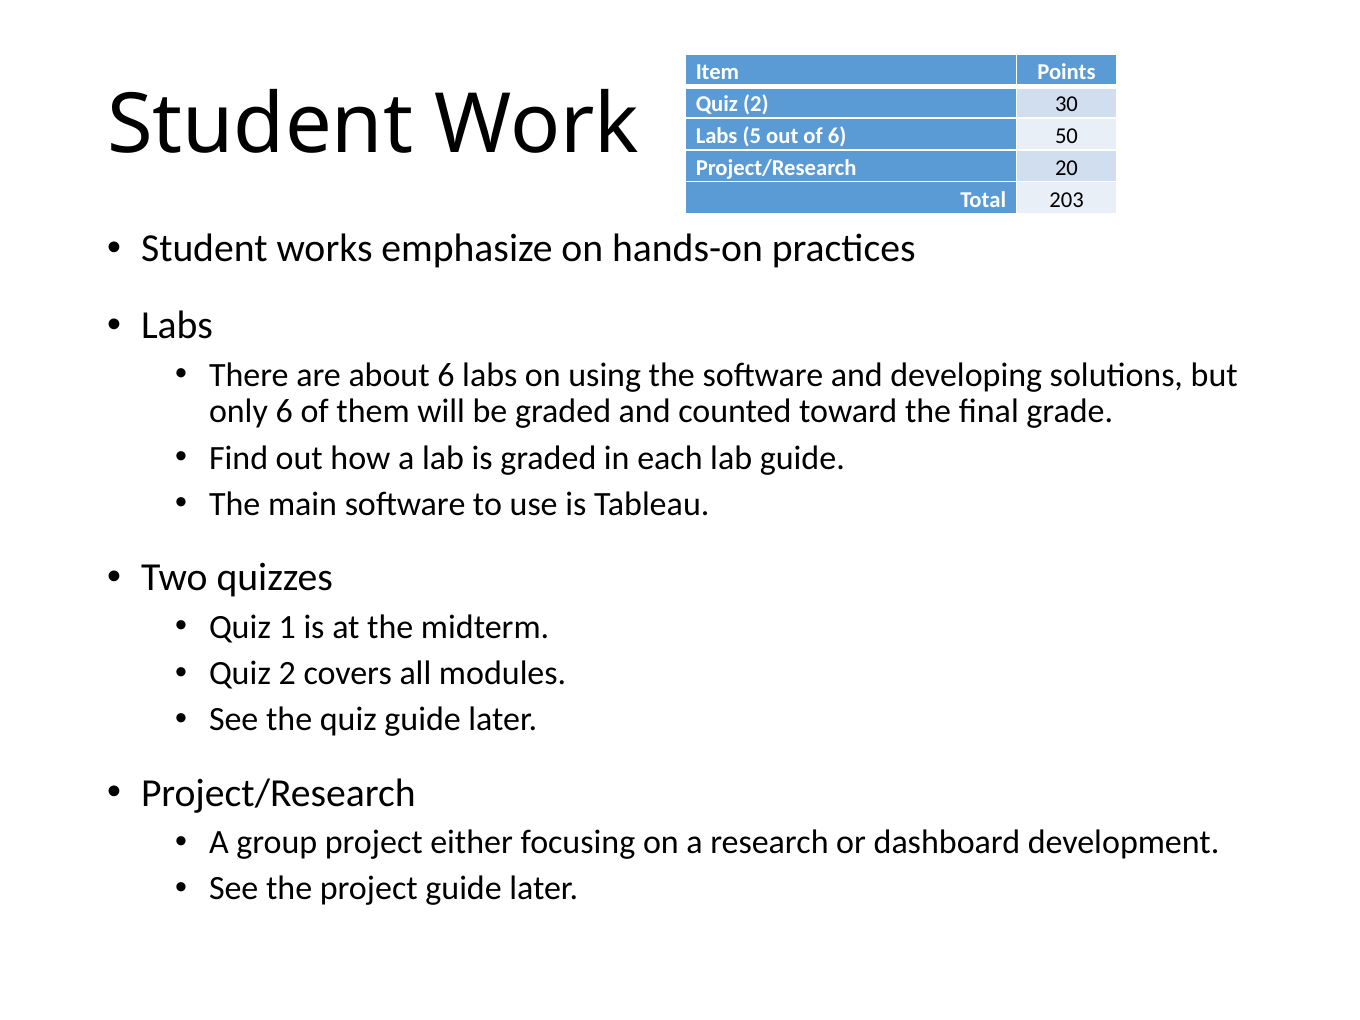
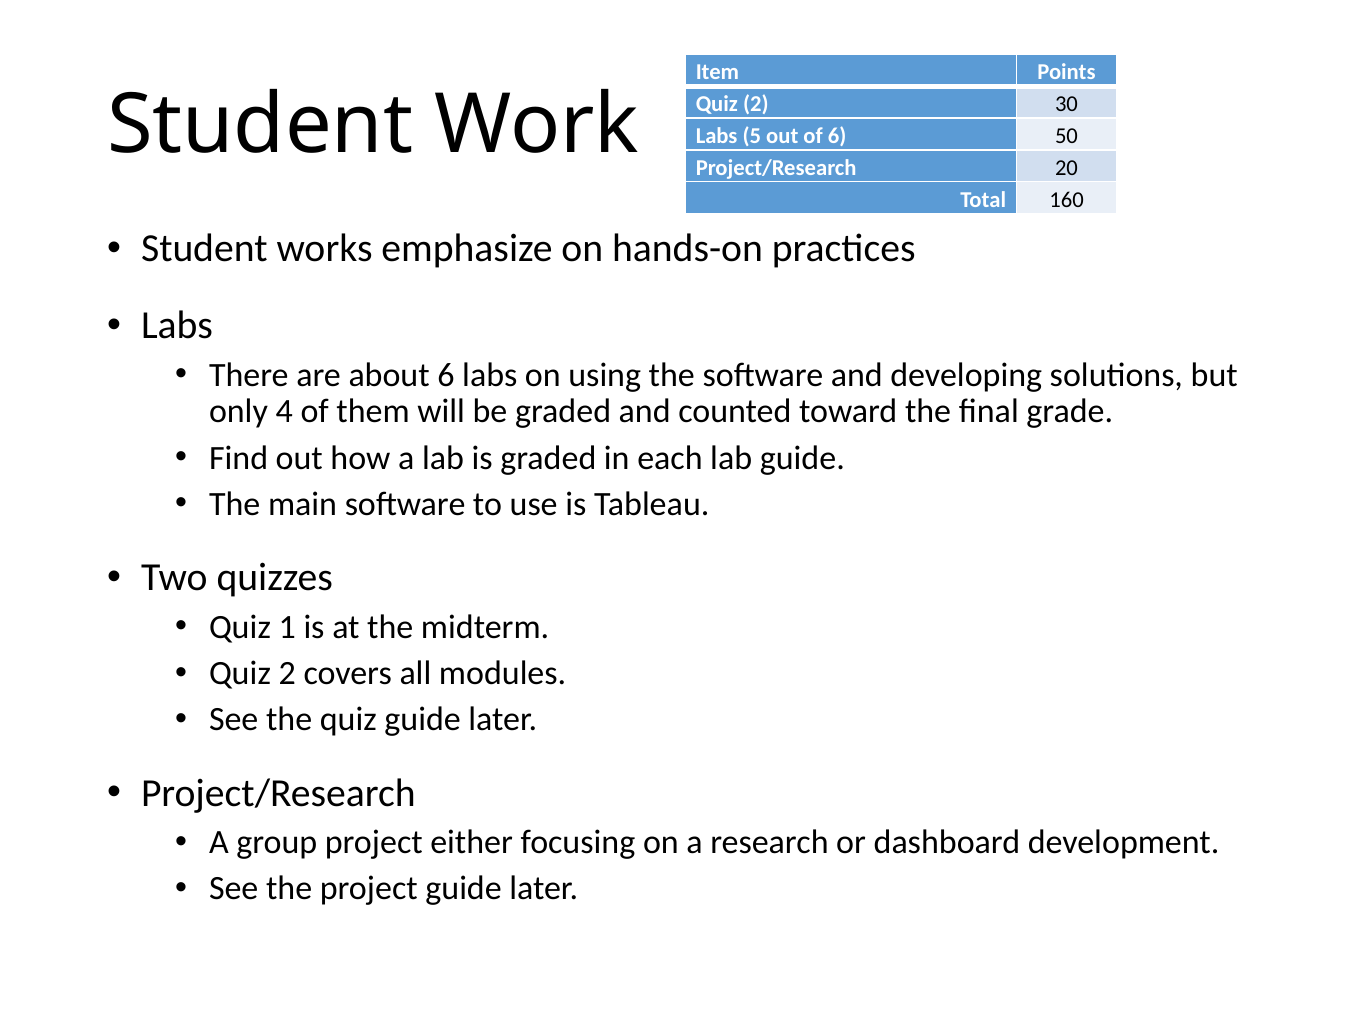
203: 203 -> 160 (1067, 200)
only 6: 6 -> 4 (284, 412)
